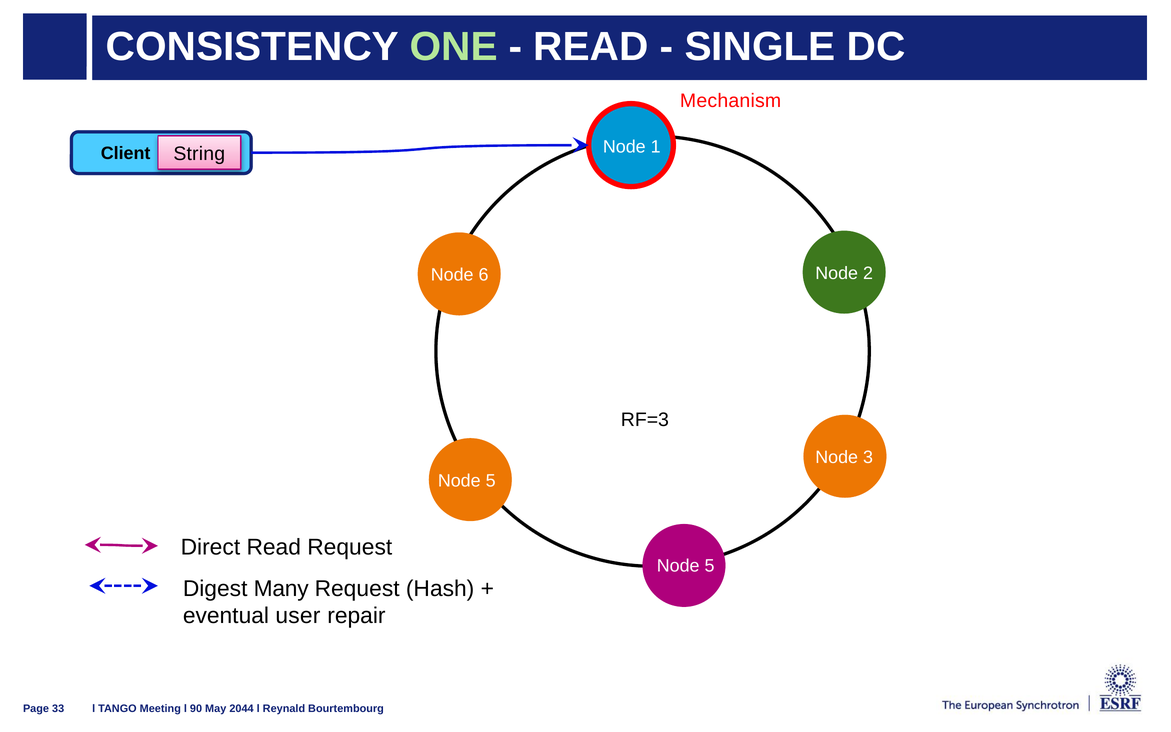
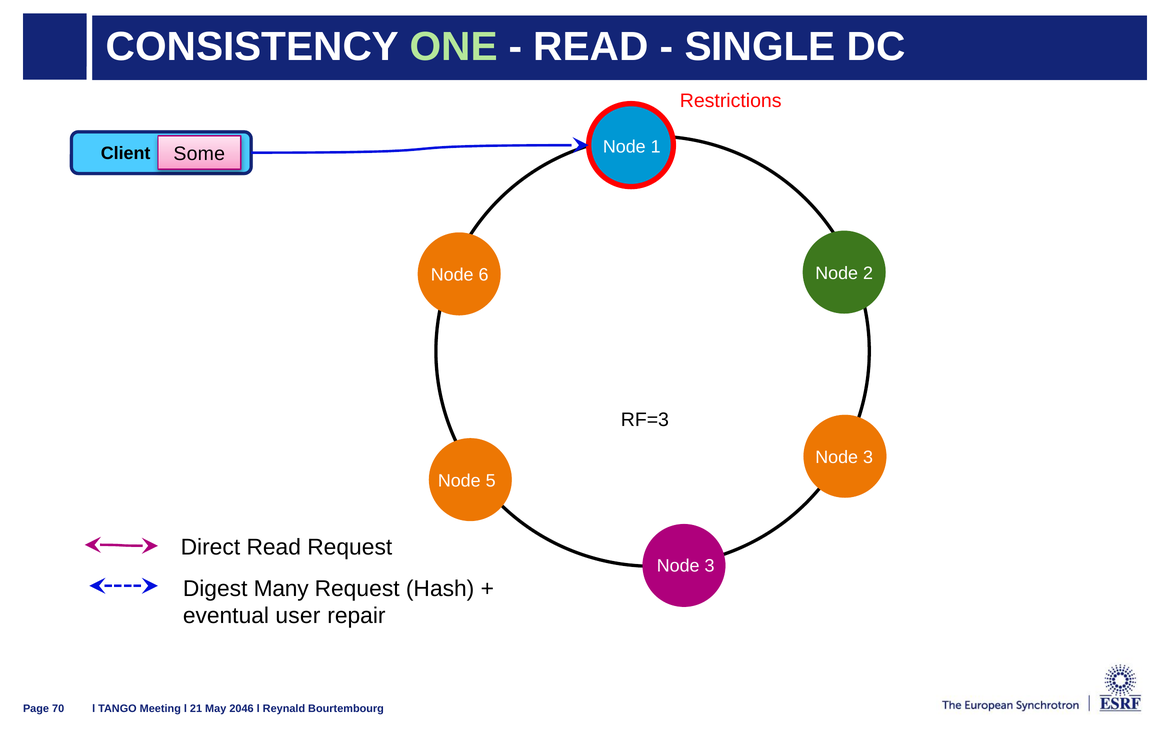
Mechanism: Mechanism -> Restrictions (731, 101)
String: String -> Some (199, 154)
5: 5 -> 3 (710, 566)
33: 33 -> 70 (58, 709)
90: 90 -> 21 (196, 709)
2044: 2044 -> 2046 (242, 709)
